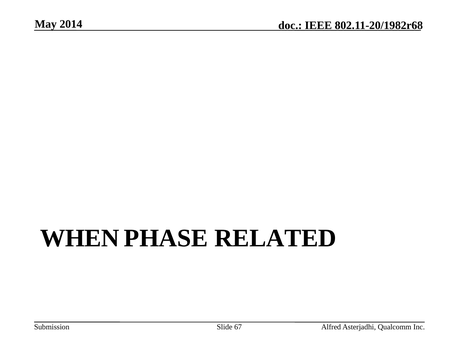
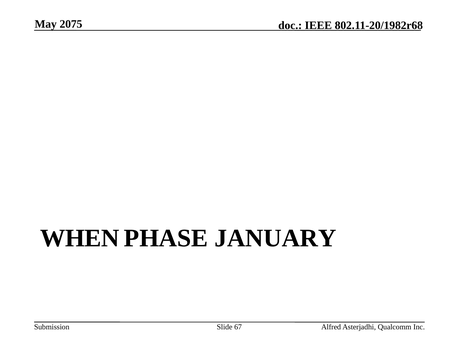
2014: 2014 -> 2075 (71, 24)
RELATED: RELATED -> JANUARY (275, 239)
